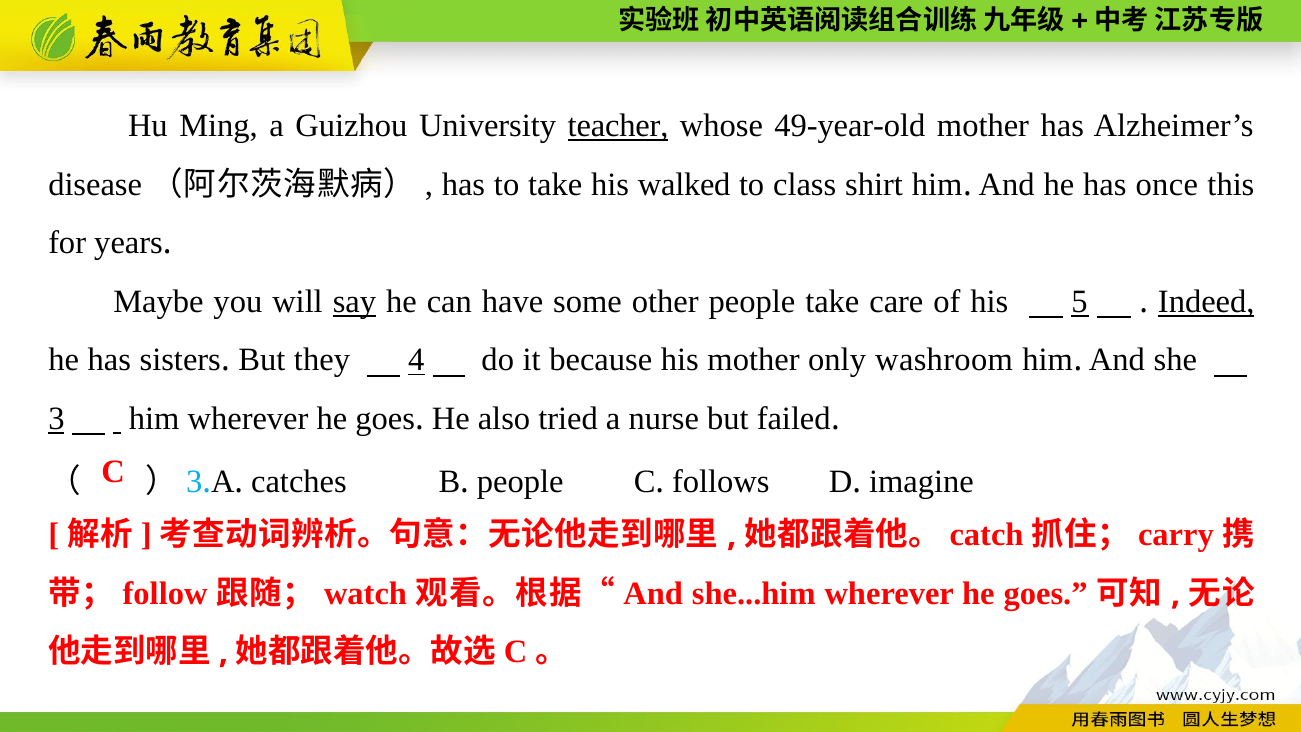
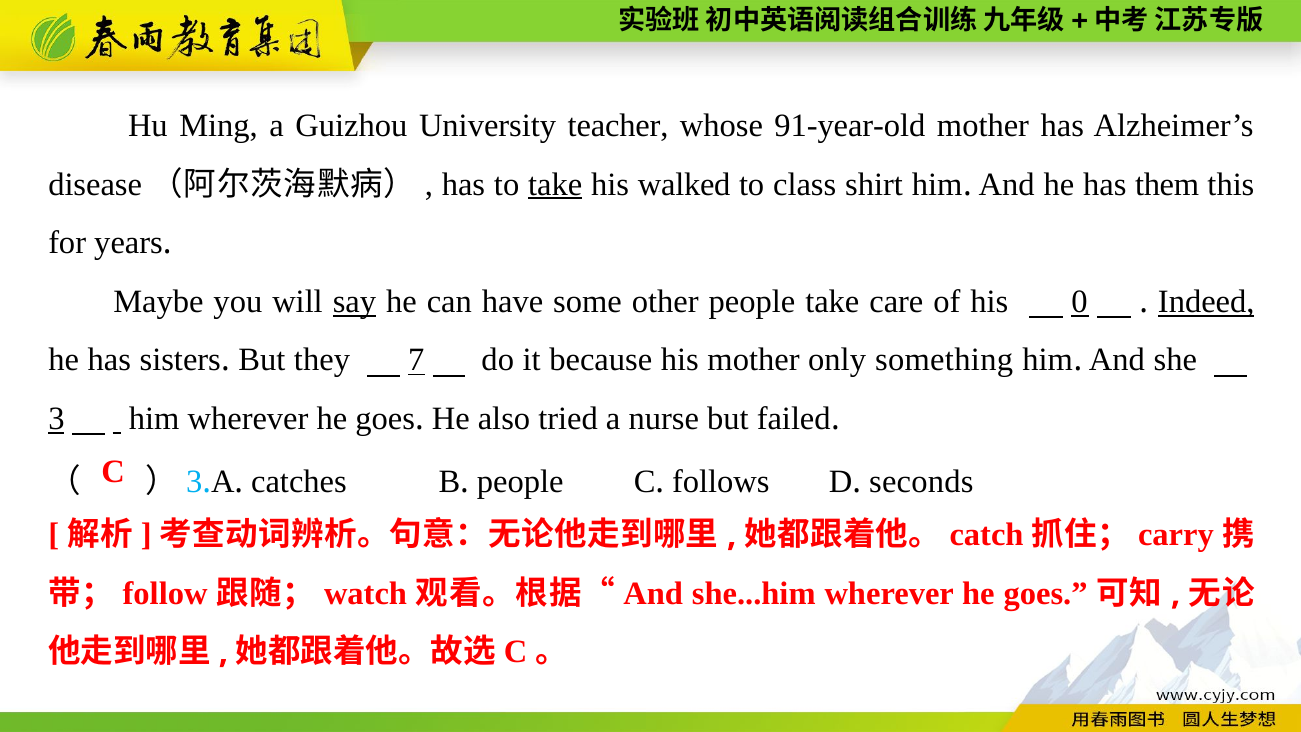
teacher underline: present -> none (618, 126)
49-year-old: 49-year-old -> 91-year-old (850, 126)
take underline: none -> present (555, 184)
once: once -> them (1167, 184)
5: 5 -> 0 (1079, 302)
4: 4 -> 7 (416, 360)
washroom: washroom -> something (944, 360)
imagine: imagine -> seconds (921, 481)
